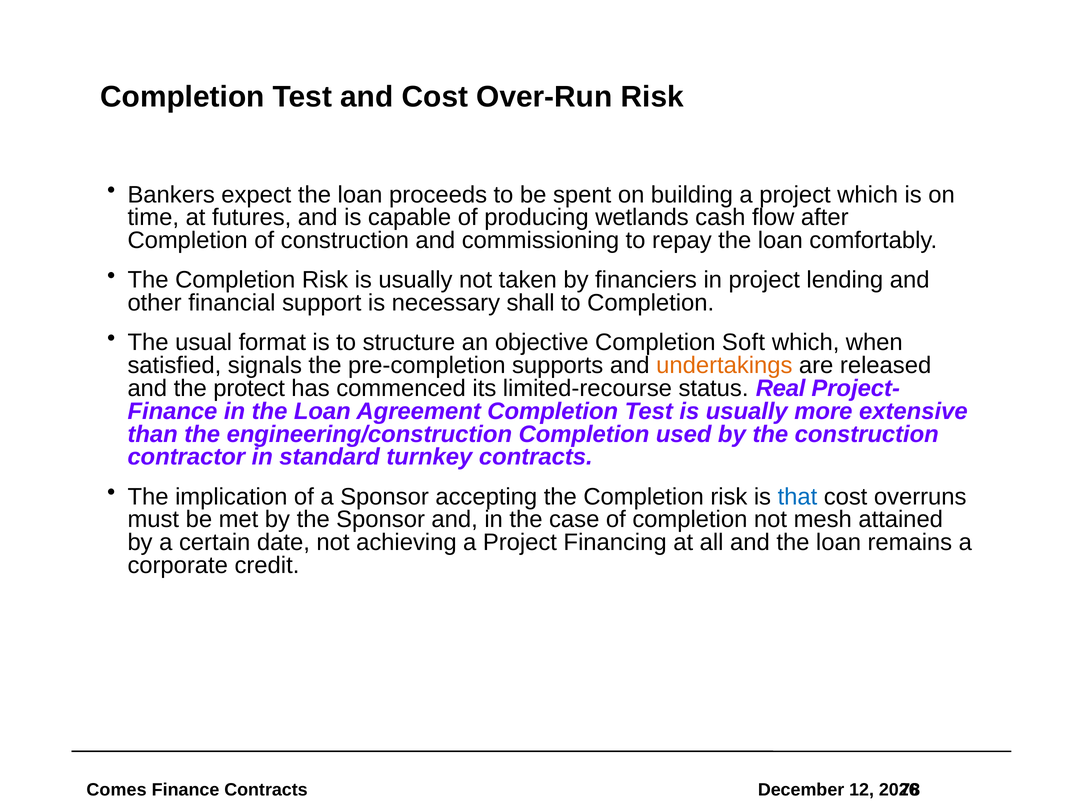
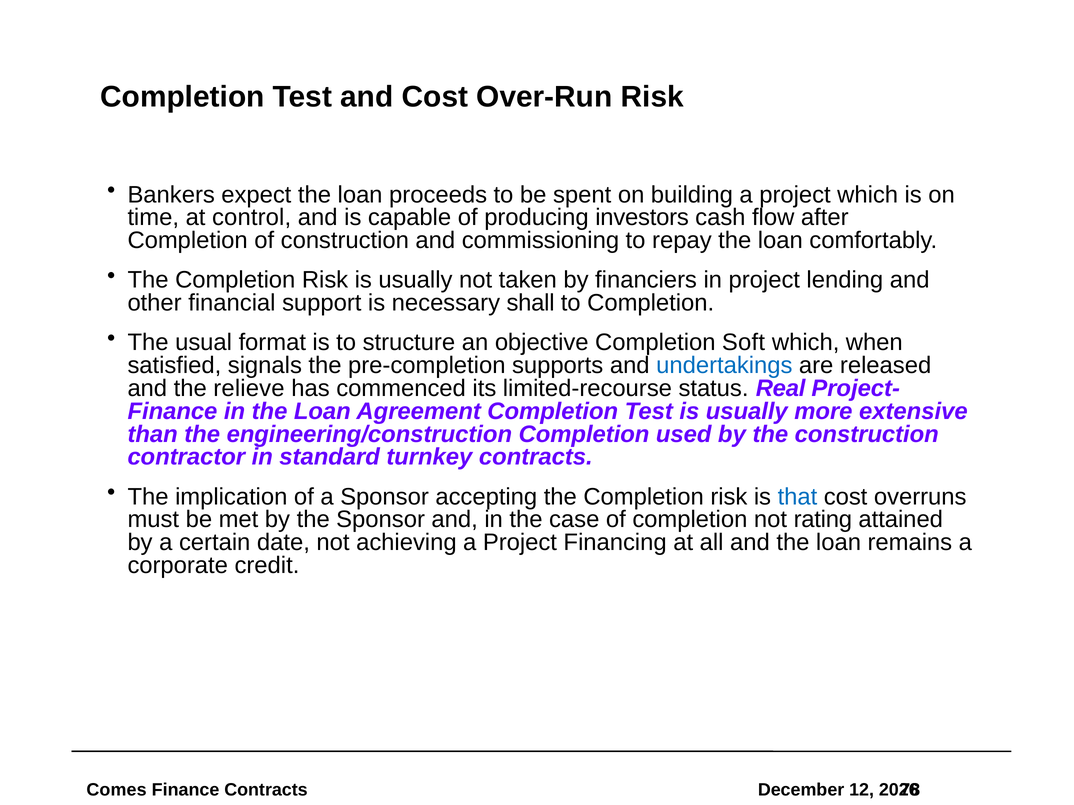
futures: futures -> control (252, 218)
wetlands: wetlands -> investors (642, 218)
undertakings colour: orange -> blue (724, 366)
protect: protect -> relieve (249, 389)
mesh: mesh -> rating (823, 520)
